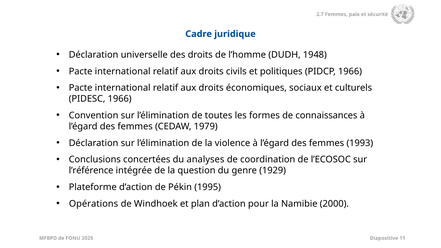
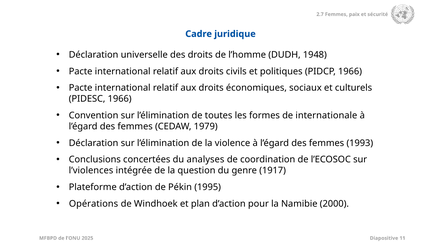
connaissances: connaissances -> internationale (326, 116)
l’référence: l’référence -> l’violences (91, 171)
1929: 1929 -> 1917 (273, 171)
